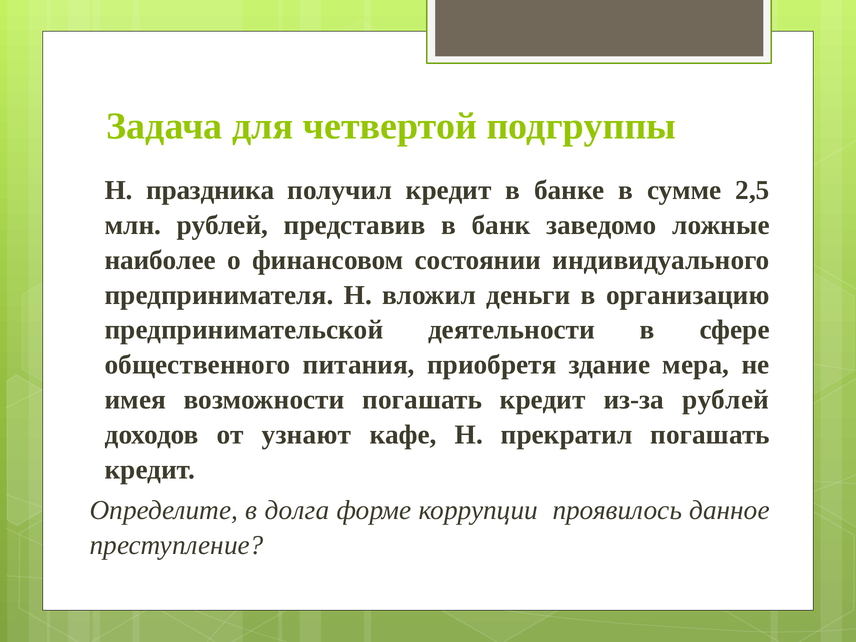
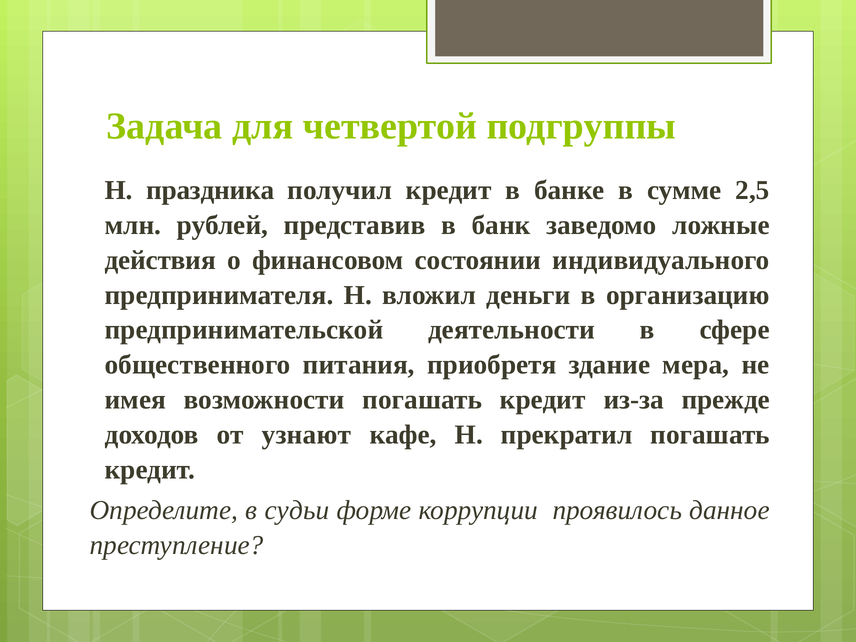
наиболее: наиболее -> действия (160, 260)
из-за рублей: рублей -> прежде (726, 400)
долга: долга -> судьи (297, 510)
